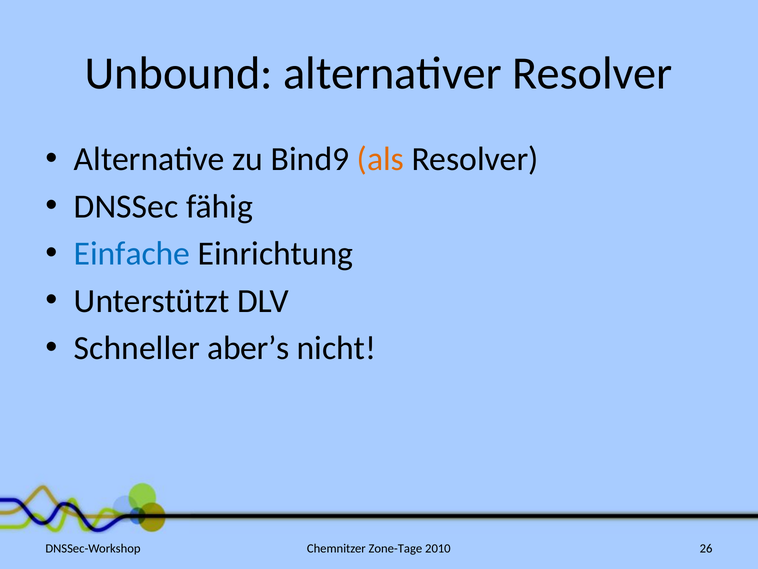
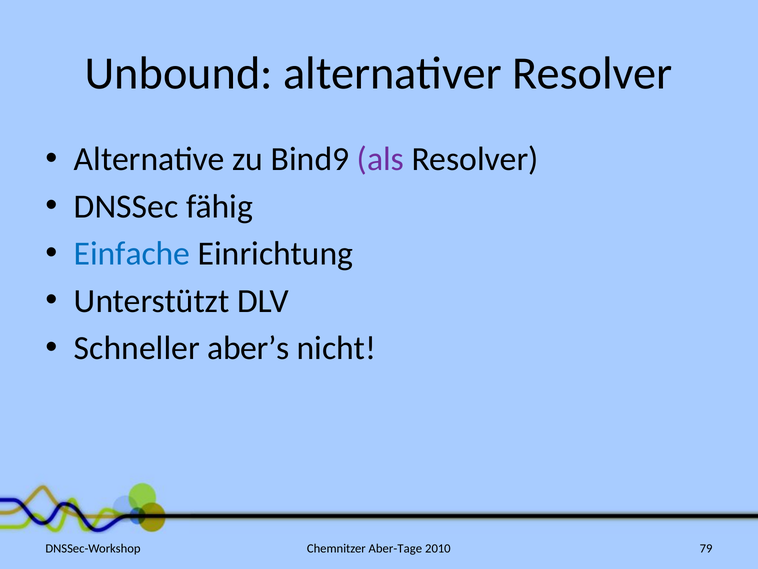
als colour: orange -> purple (381, 159)
Zone-Tage: Zone-Tage -> Aber-Tage (395, 548)
26: 26 -> 79 (706, 548)
